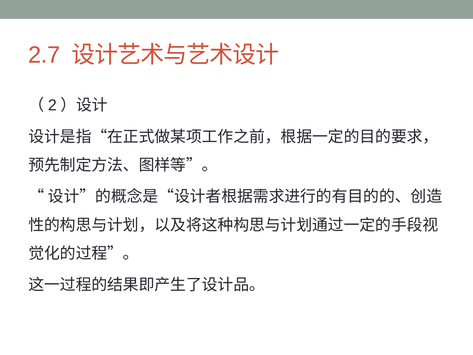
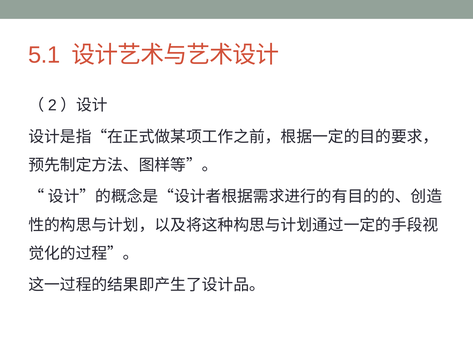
2.7: 2.7 -> 5.1 (44, 55)
